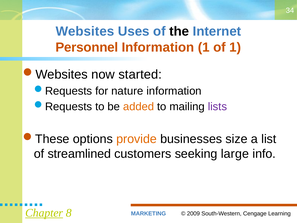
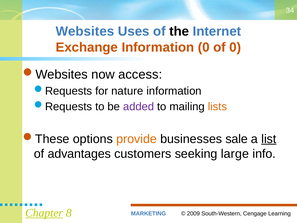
Personnel: Personnel -> Exchange (87, 47)
Information 1: 1 -> 0 (204, 47)
of 1: 1 -> 0 (235, 47)
started: started -> access (140, 74)
added colour: orange -> purple (139, 106)
lists colour: purple -> orange (217, 106)
size: size -> sale (237, 139)
list underline: none -> present (269, 139)
streamlined: streamlined -> advantages (79, 154)
